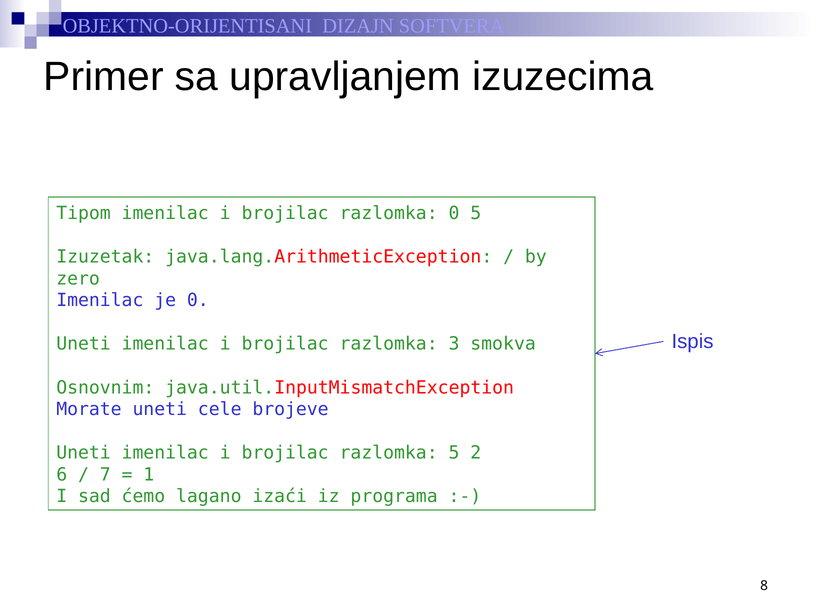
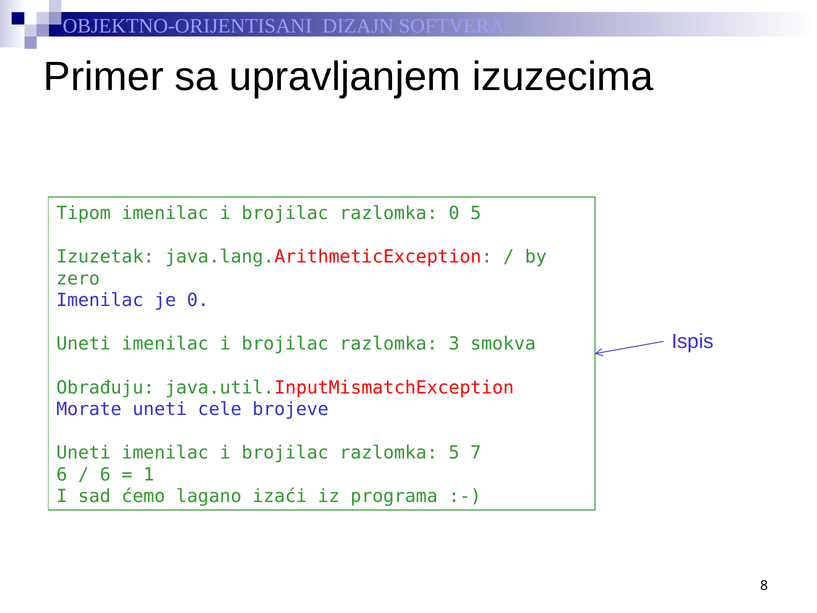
Osnovnim: Osnovnim -> Obrađuju (105, 387)
2: 2 -> 7 (476, 453)
7: 7 -> 6 (105, 474)
